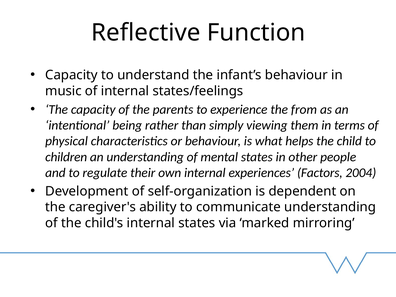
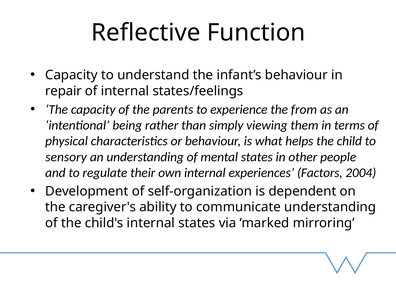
music: music -> repair (63, 91)
children: children -> sensory (66, 157)
